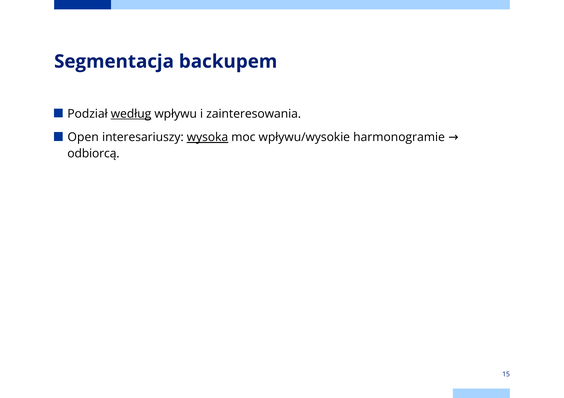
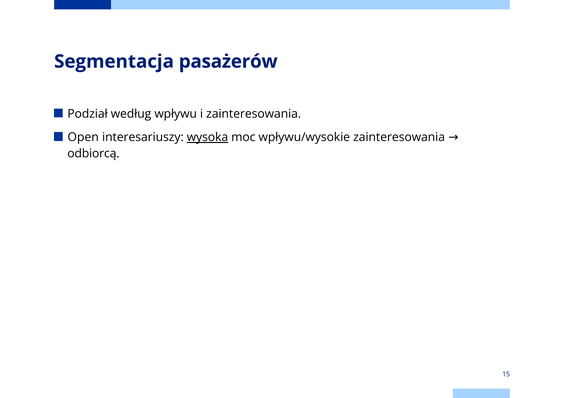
backupem: backupem -> pasażerów (228, 62)
według underline: present -> none (131, 114)
wpływu/wysokie harmonogramie: harmonogramie -> zainteresowania (399, 138)
